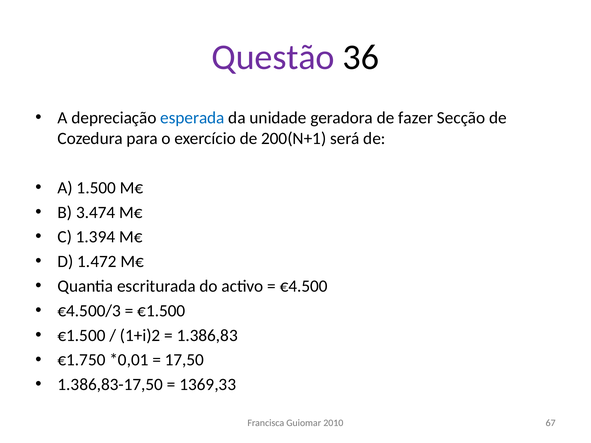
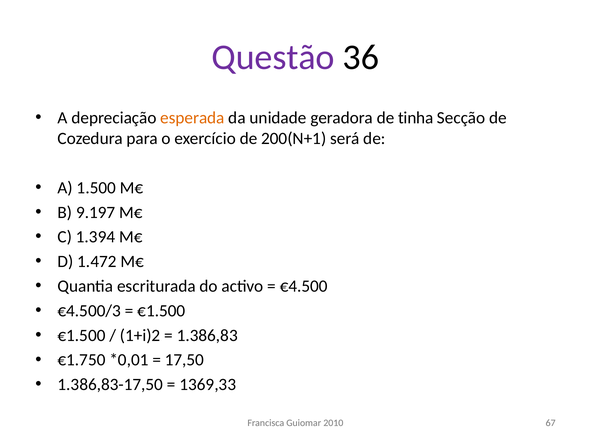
esperada colour: blue -> orange (192, 118)
fazer: fazer -> tinha (416, 118)
3.474: 3.474 -> 9.197 (96, 212)
